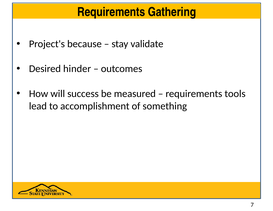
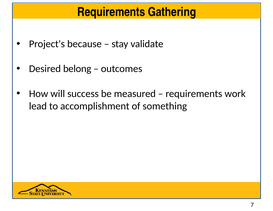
hinder: hinder -> belong (77, 69)
tools: tools -> work (235, 94)
